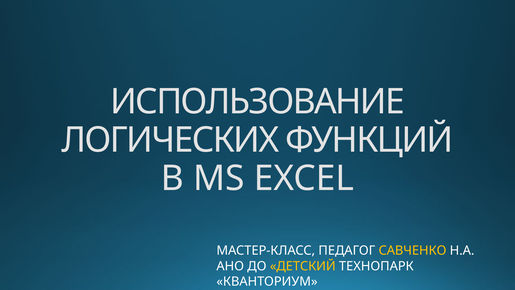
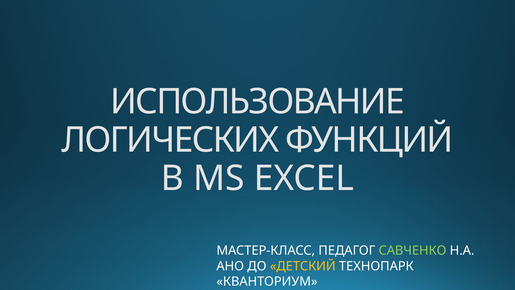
САВЧЕНКО colour: yellow -> light green (413, 250)
